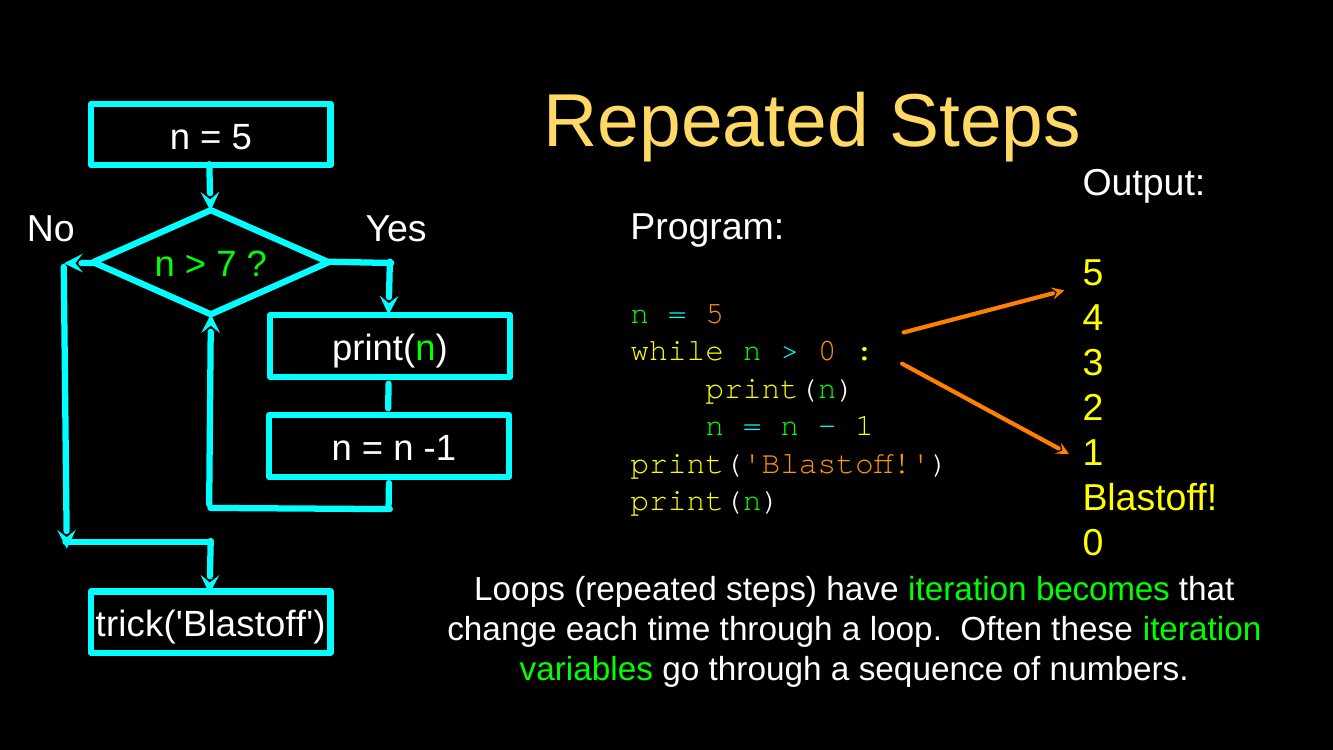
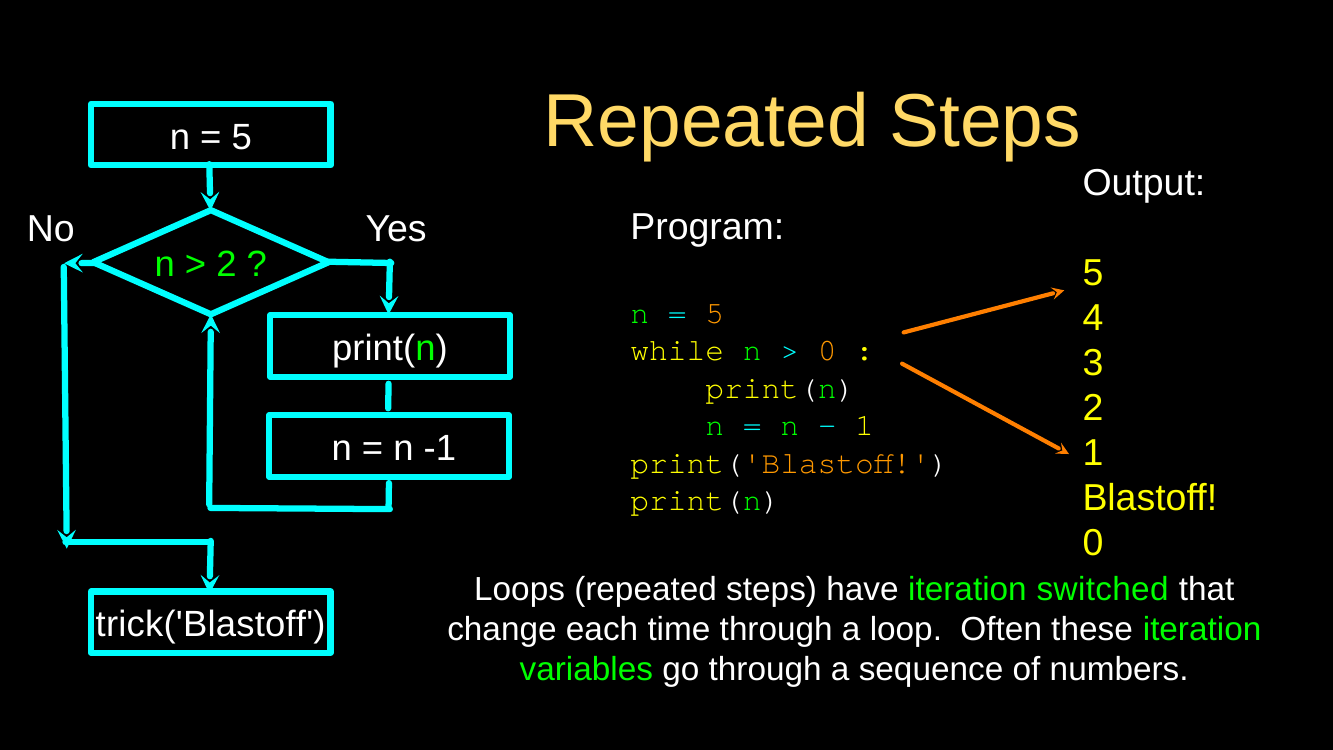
7: 7 -> 2 (226, 265)
becomes: becomes -> switched (1103, 589)
